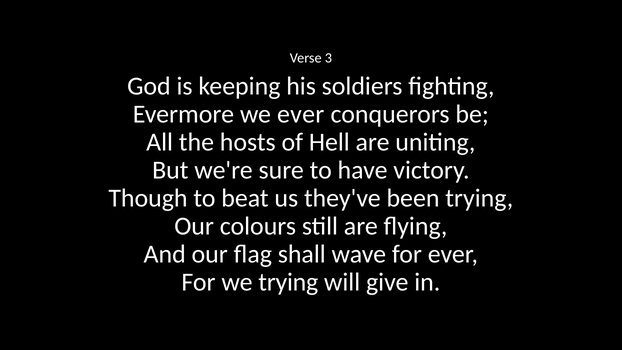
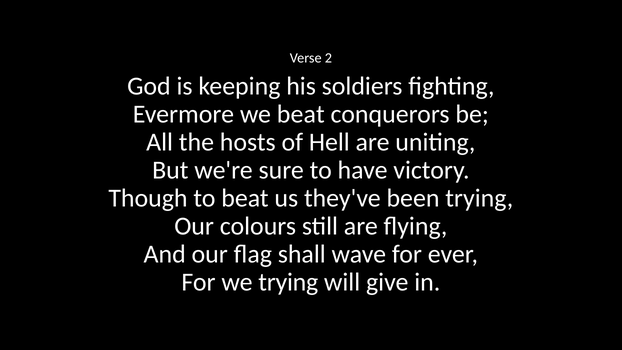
3: 3 -> 2 (328, 58)
we ever: ever -> beat (301, 114)
